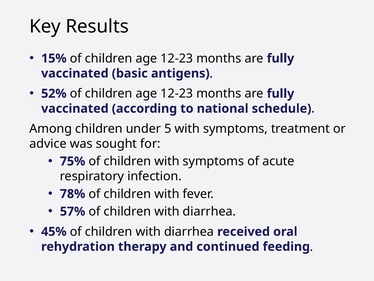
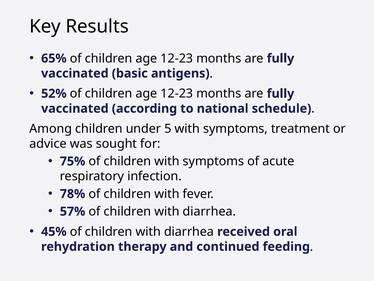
15%: 15% -> 65% (54, 58)
